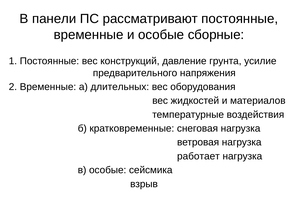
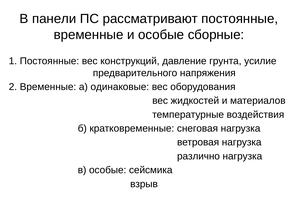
длительных: длительных -> одинаковые (120, 87)
работает: работает -> различно (198, 157)
